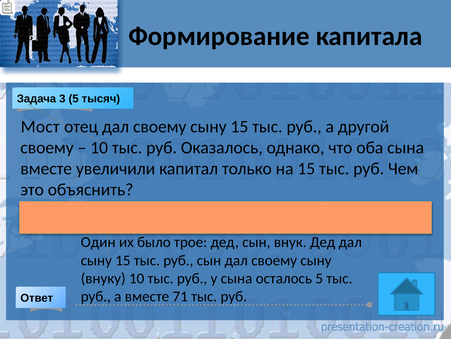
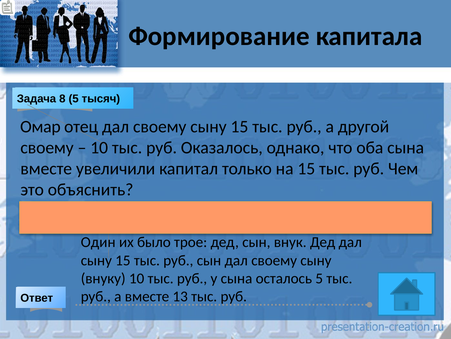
3: 3 -> 8 (62, 99)
Мост: Мост -> Омар (40, 126)
71: 71 -> 13 (180, 296)
